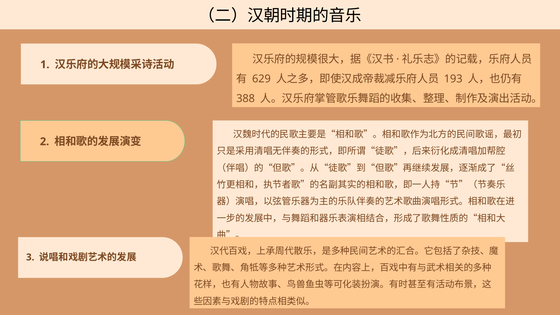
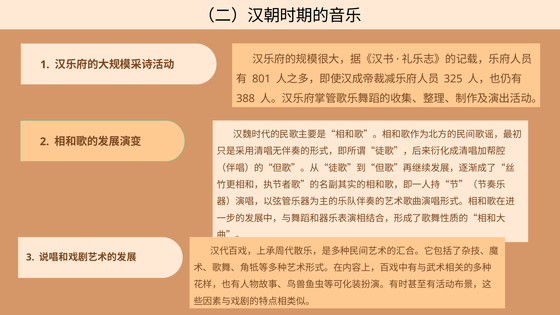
629: 629 -> 801 (261, 79)
193: 193 -> 325 (453, 79)
